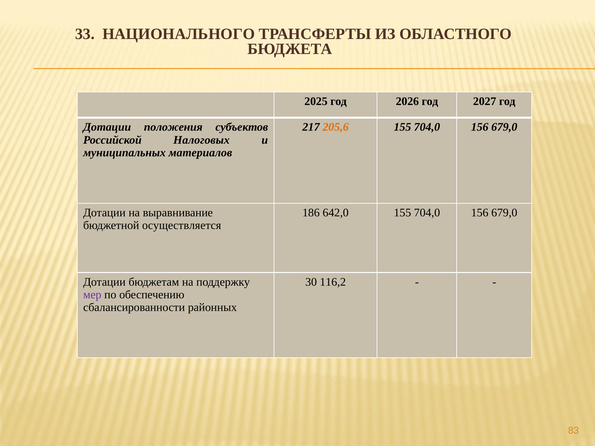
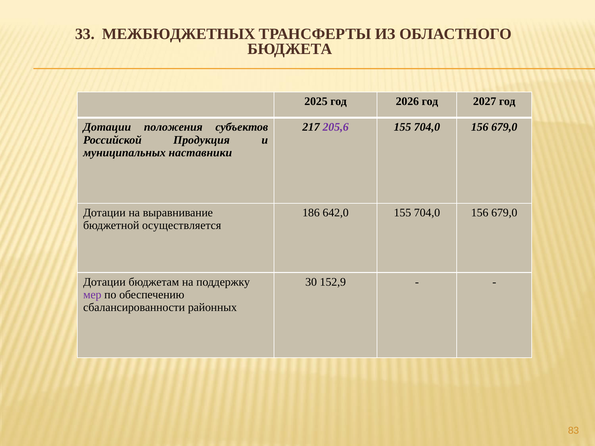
НАЦИОНАЛЬНОГО: НАЦИОНАЛЬНОГО -> МЕЖБЮДЖЕТНЫХ (179, 34)
205,6 colour: orange -> purple (336, 127)
Налоговых: Налоговых -> Продукция (202, 140)
материалов: материалов -> наставники (200, 153)
116,2: 116,2 -> 152,9 (333, 282)
